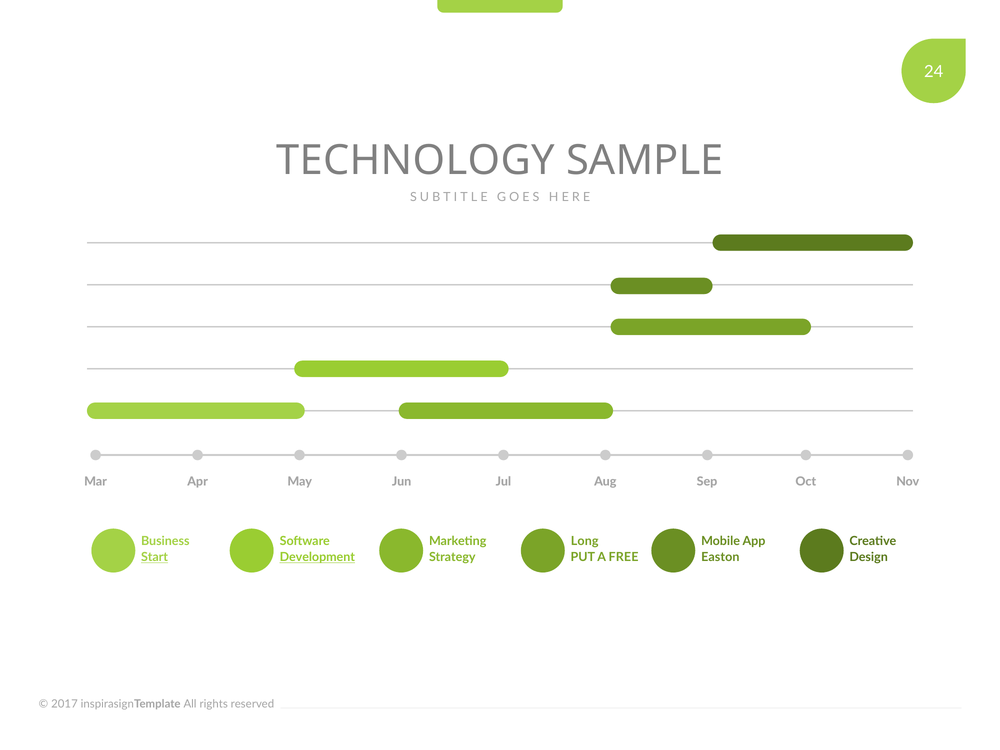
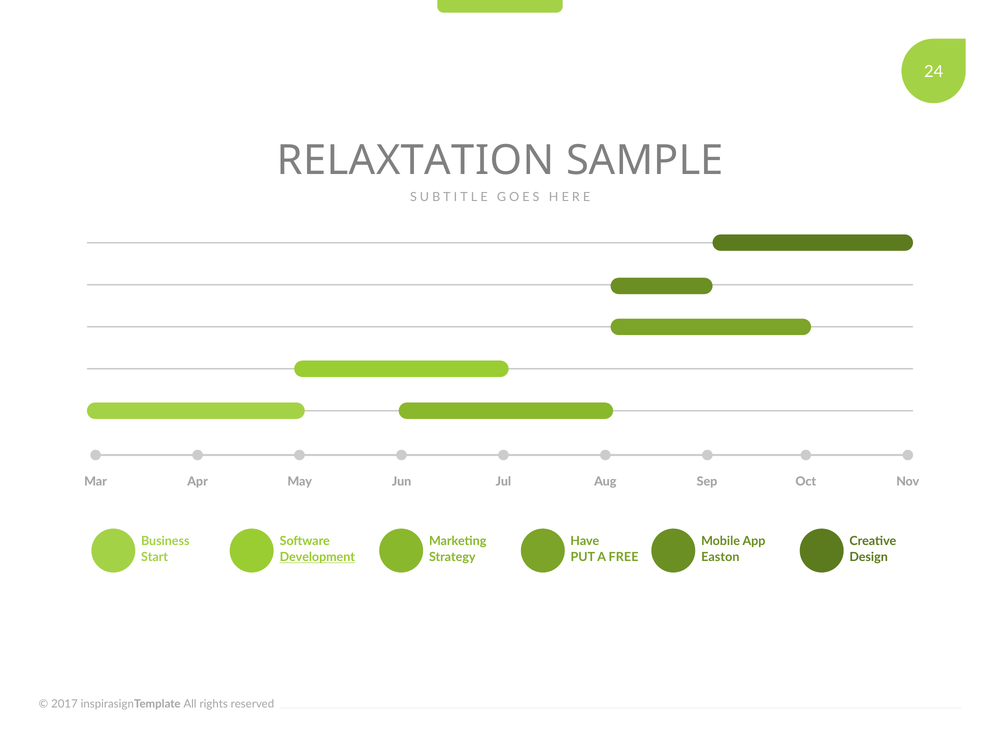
TECHNOLOGY: TECHNOLOGY -> RELAXTATION (415, 161)
Long: Long -> Have (585, 541)
Start underline: present -> none (154, 557)
